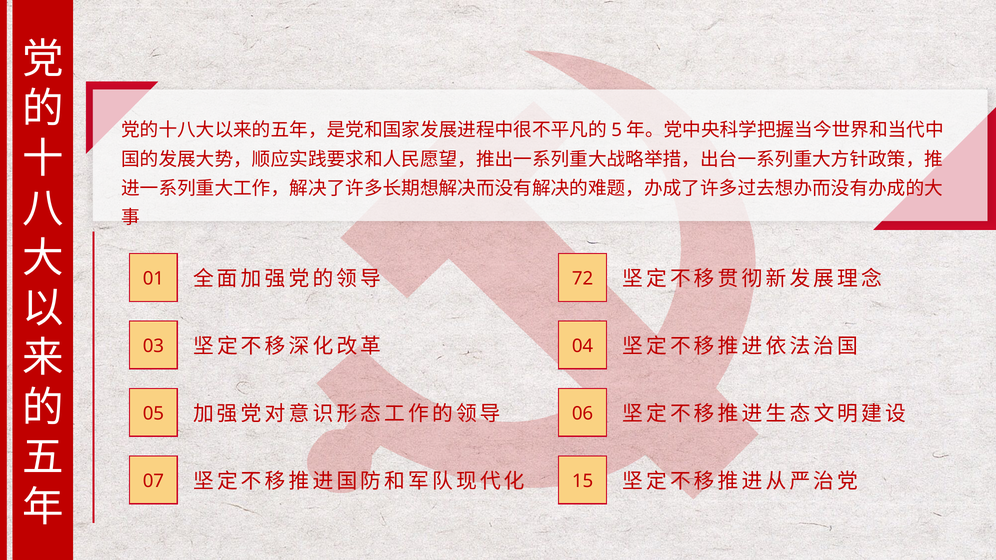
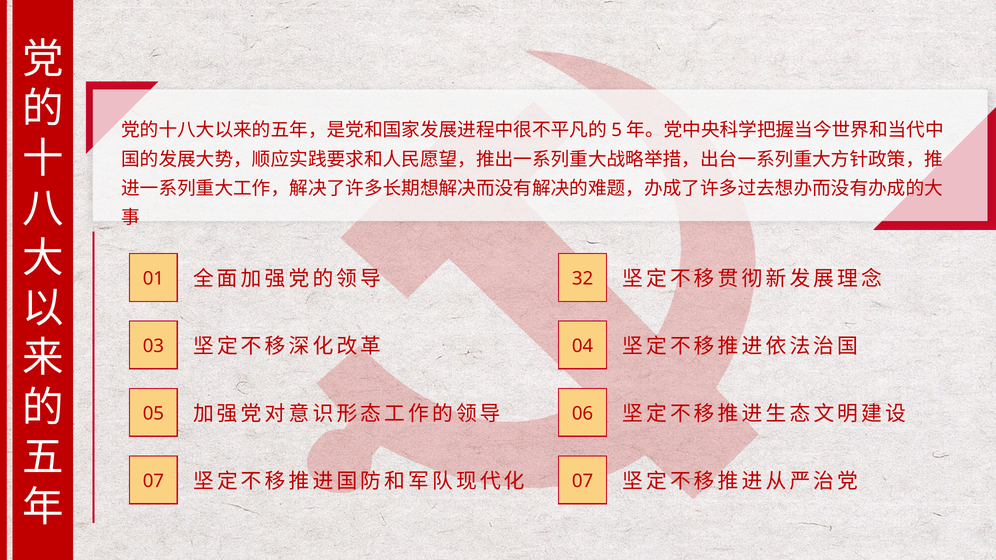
72: 72 -> 32 (583, 279)
15: 15 -> 07 (583, 481)
